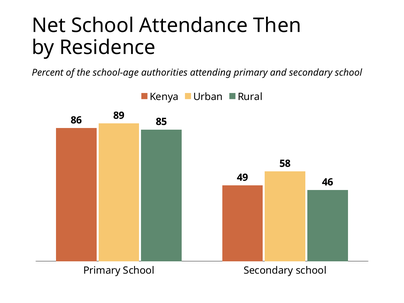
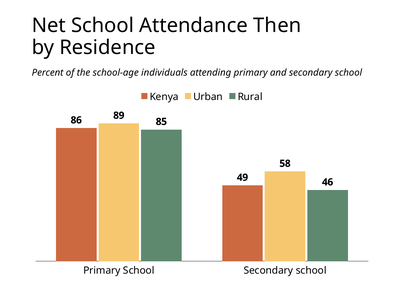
authorities: authorities -> individuals (164, 73)
